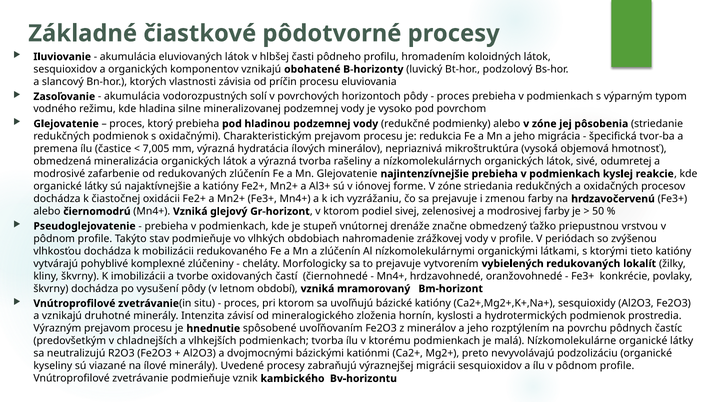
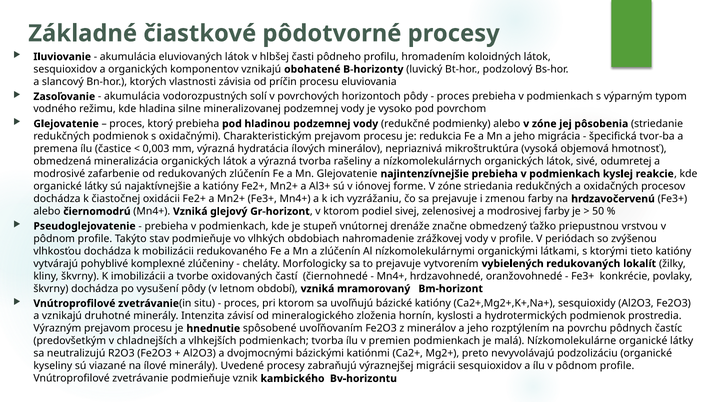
7,005: 7,005 -> 0,003 (156, 149)
ktorému: ktorému -> premien (390, 341)
